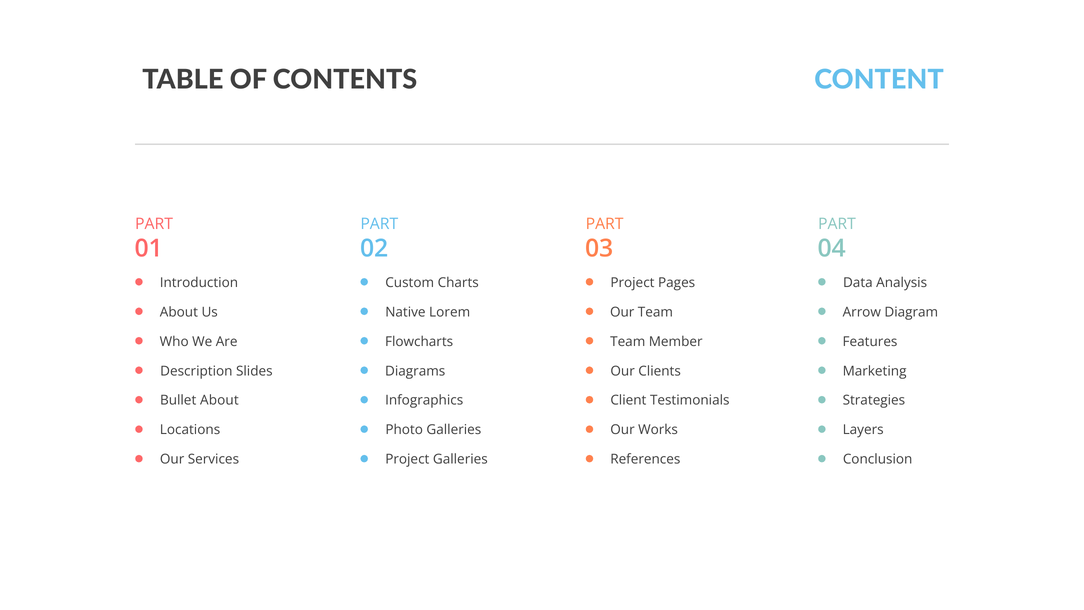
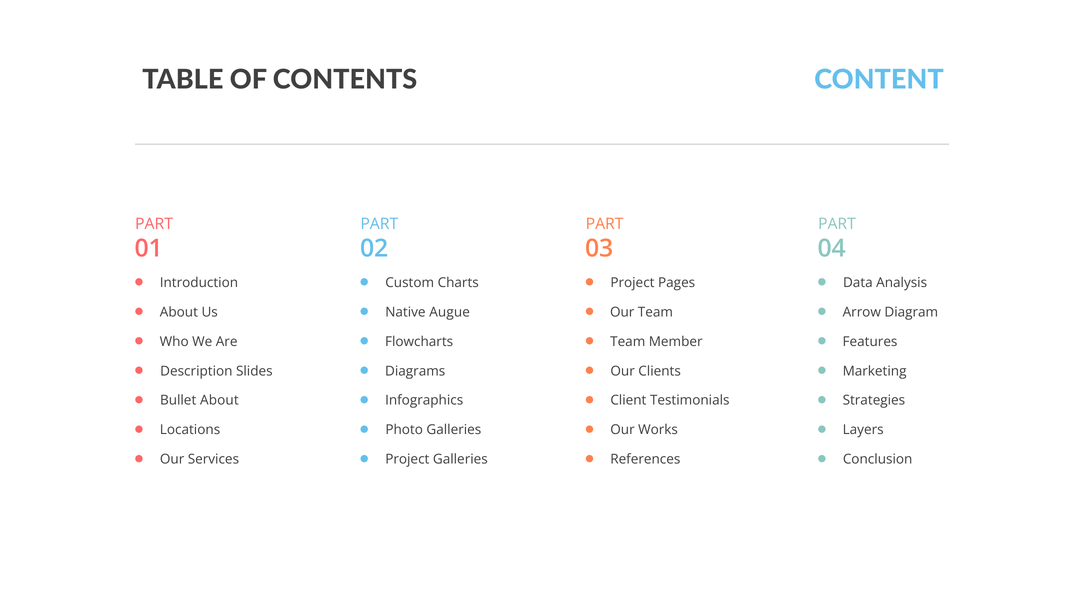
Lorem: Lorem -> Augue (450, 312)
